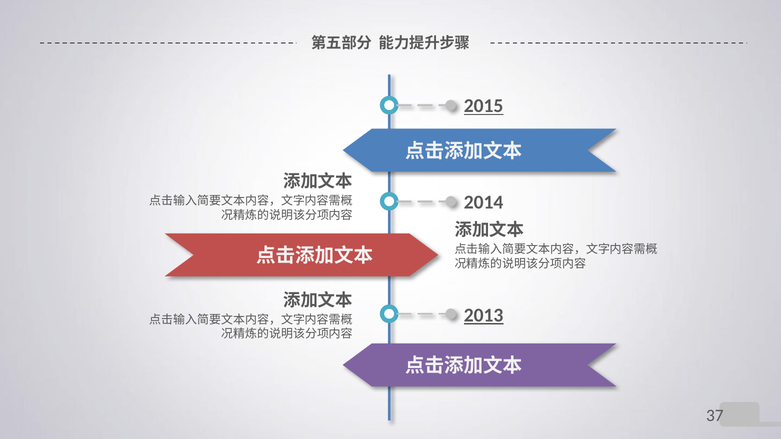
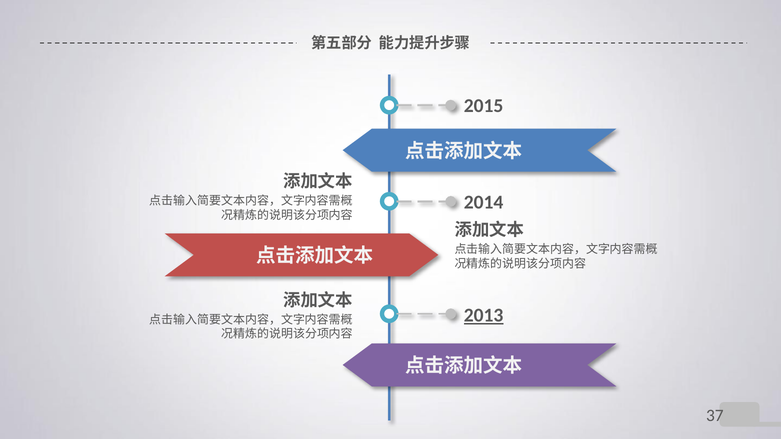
2015 underline: present -> none (484, 106)
